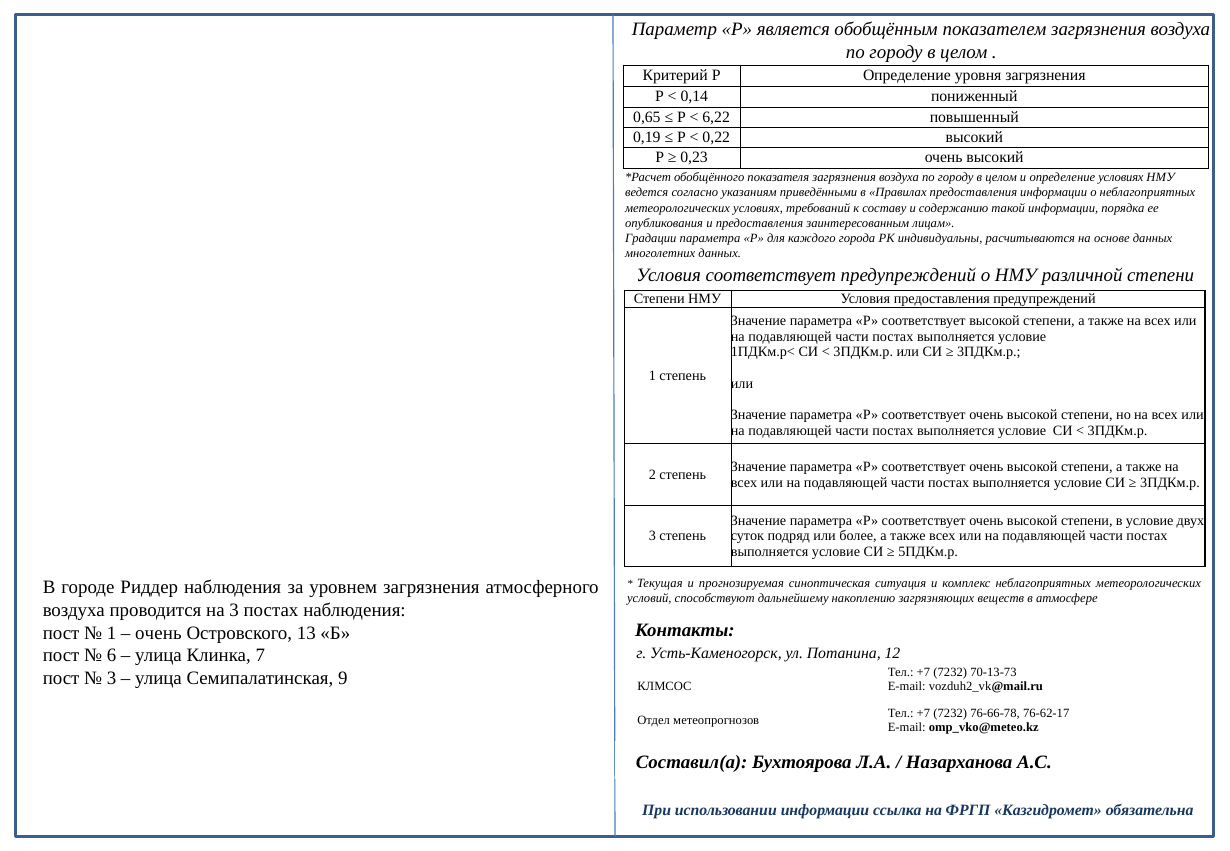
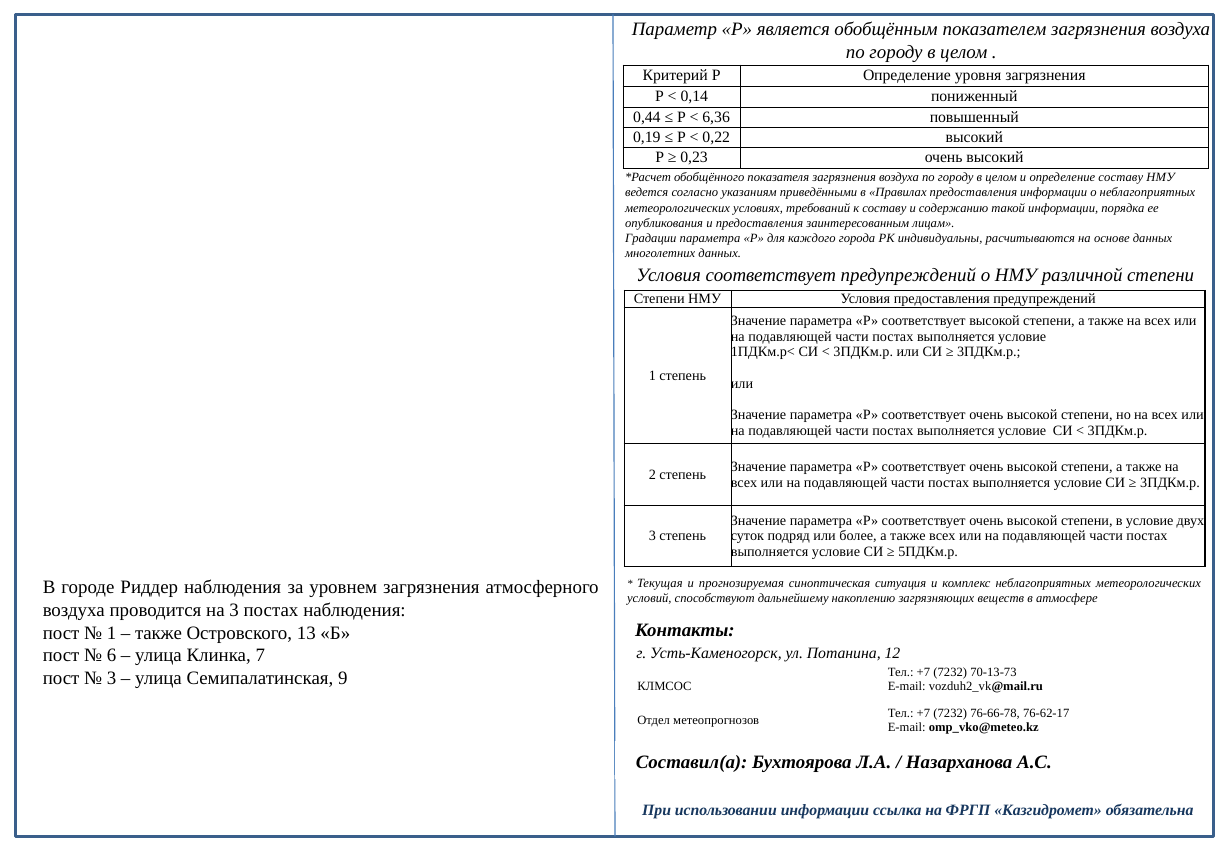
0,65: 0,65 -> 0,44 (647, 117)
6,22: 6,22 -> 6,36 (716, 117)
определение условиях: условиях -> составу (1121, 178)
очень: очень -> также (159, 633)
